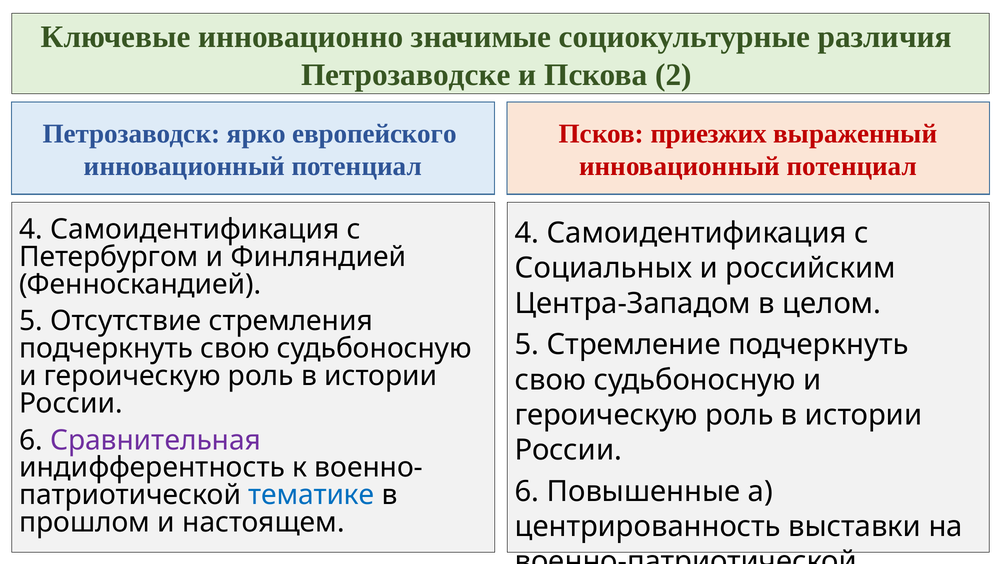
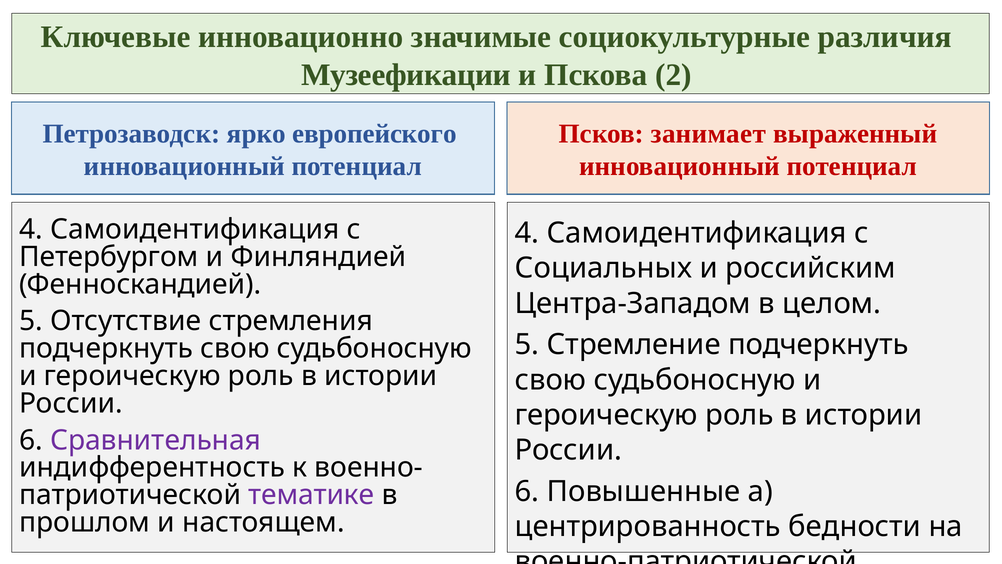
Петрозаводске: Петрозаводске -> Музеефикации (406, 75)
приезжих: приезжих -> занимает (708, 134)
тематике colour: blue -> purple (311, 495)
выставки: выставки -> бедности (855, 526)
